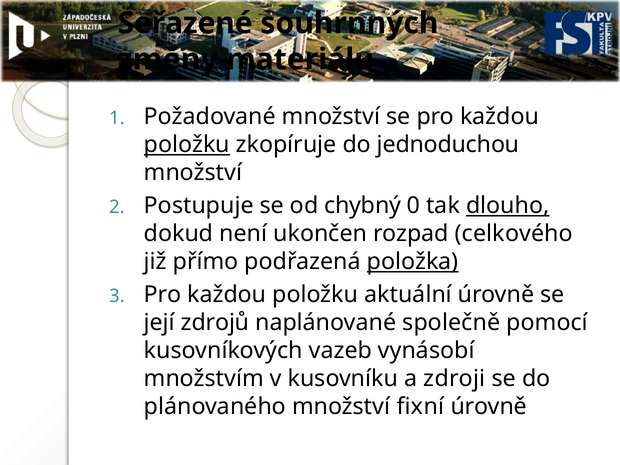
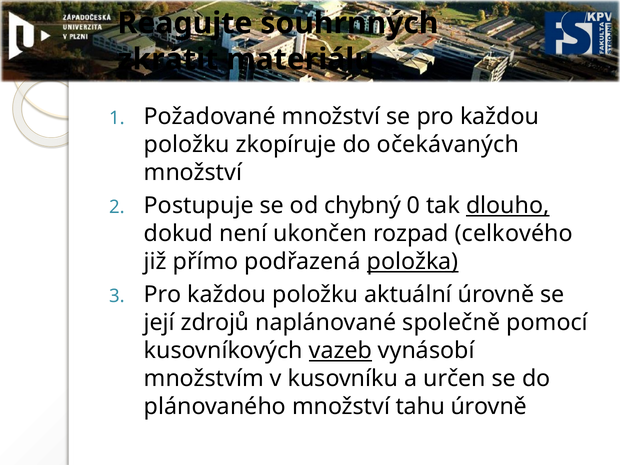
Seřazené: Seřazené -> Reagujte (185, 23)
změny: změny -> zkrátit (168, 59)
položku underline: present -> none (187, 145)
jednoduchou: jednoduchou -> očekávaných (448, 145)
vazeb underline: none -> present (340, 351)
zdroji: zdroji -> určen (455, 378)
fixní: fixní -> tahu (421, 406)
